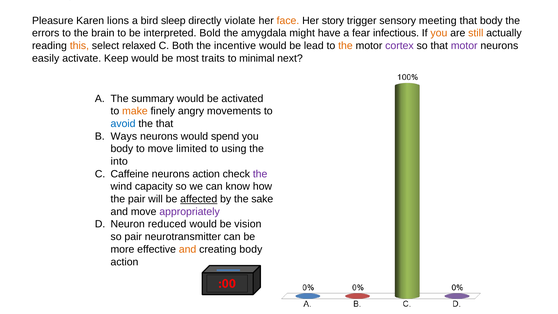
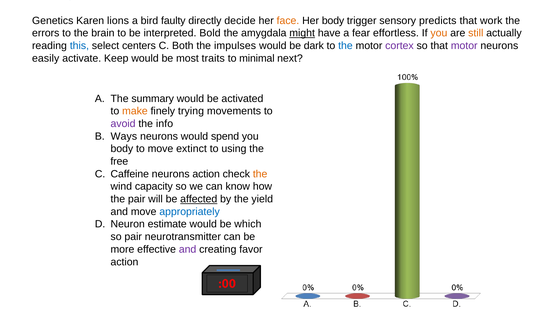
Pleasure: Pleasure -> Genetics (53, 21)
sleep: sleep -> faulty (173, 21)
violate: violate -> decide (240, 21)
Her story: story -> body (333, 21)
meeting: meeting -> predicts (438, 21)
that body: body -> work (491, 21)
might underline: none -> present (302, 33)
infectious: infectious -> effortless (396, 33)
this colour: orange -> blue (79, 46)
relaxed: relaxed -> centers (139, 46)
incentive: incentive -> impulses (235, 46)
lead: lead -> dark (314, 46)
the colour: orange -> blue (345, 46)
angry: angry -> trying (191, 111)
avoid colour: blue -> purple (123, 124)
the that: that -> info (165, 124)
limited: limited -> extinct (192, 149)
into: into -> free (119, 161)
the colour: purple -> orange (260, 174)
sake: sake -> yield (262, 199)
appropriately colour: purple -> blue (190, 212)
reduced: reduced -> estimate (167, 224)
vision: vision -> which (248, 224)
and colour: orange -> purple (188, 249)
creating body: body -> favor (251, 249)
